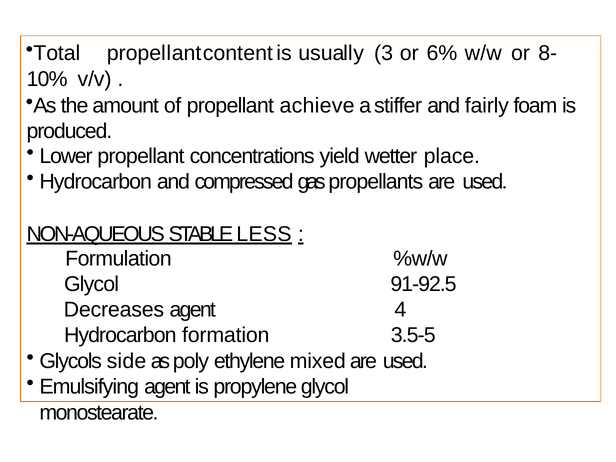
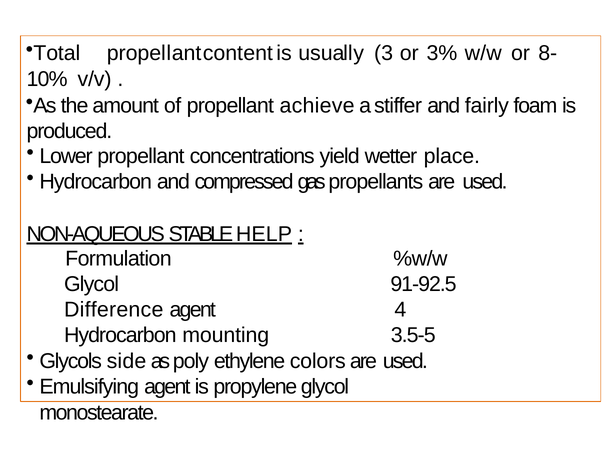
6%: 6% -> 3% (442, 53)
LESS: LESS -> HELP (264, 234)
Decreases: Decreases -> Difference (114, 310)
formation: formation -> mounting (226, 335)
mixed: mixed -> colors (318, 361)
